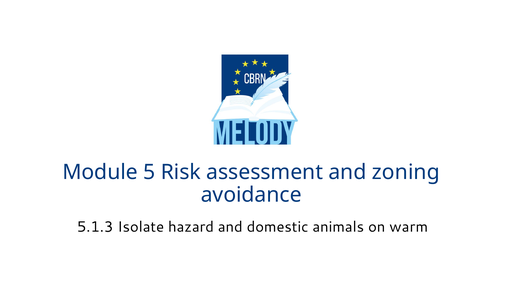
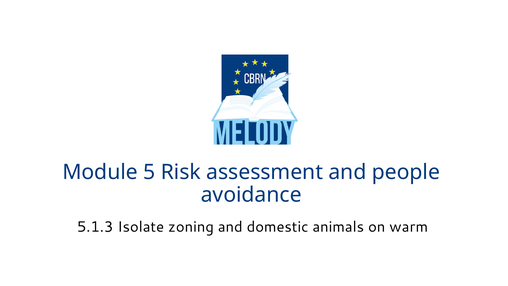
zoning: zoning -> people (406, 172)
hazard: hazard -> zoning (191, 227)
